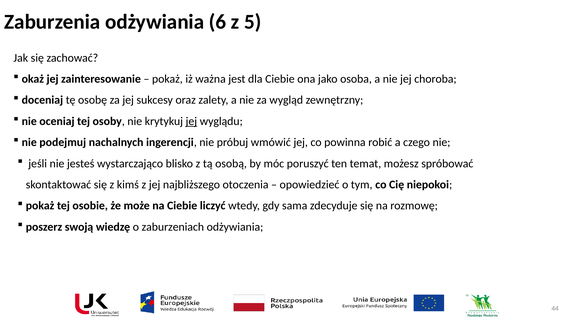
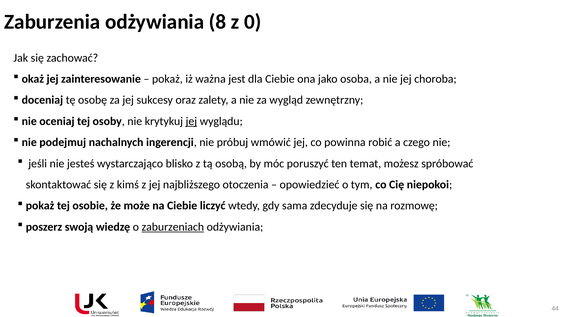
6: 6 -> 8 (218, 22)
5: 5 -> 0 (253, 22)
zaburzeniach underline: none -> present (173, 227)
